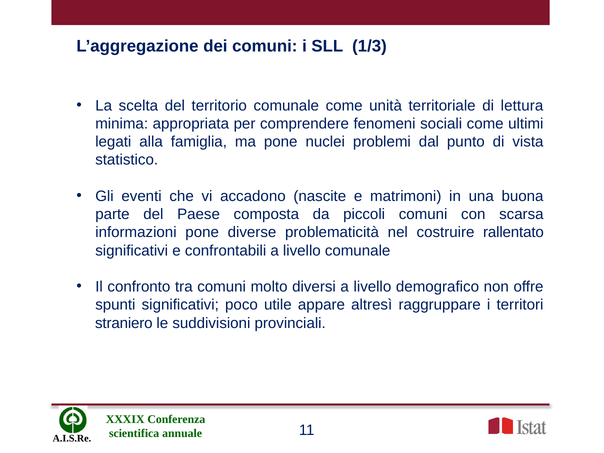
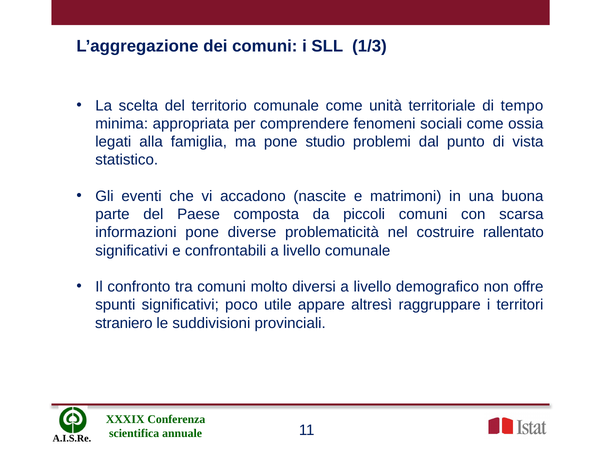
lettura: lettura -> tempo (522, 106)
ultimi: ultimi -> ossia (526, 124)
nuclei: nuclei -> studio (325, 142)
